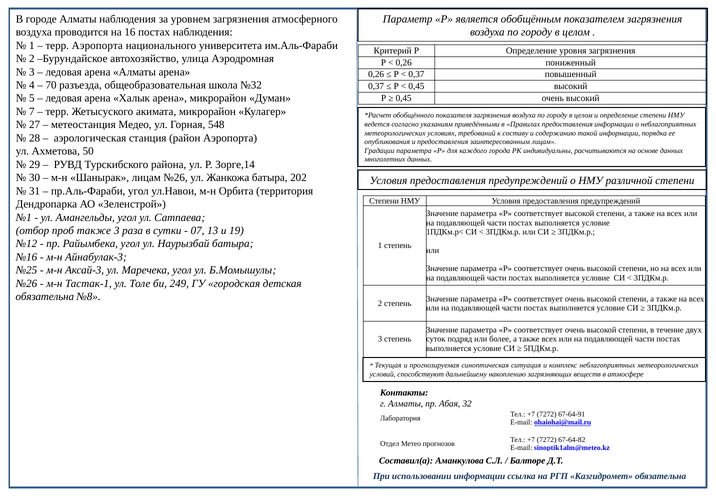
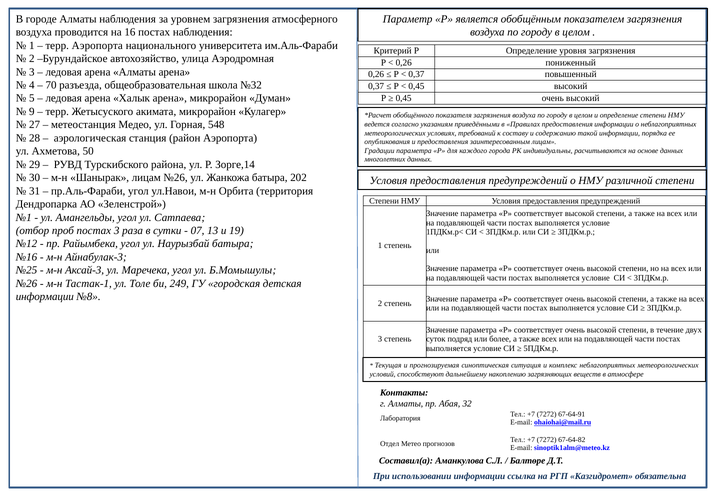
7: 7 -> 9 (32, 112)
проб также: также -> постах (94, 230)
обязательна: обязательна -> информации (45, 297)
